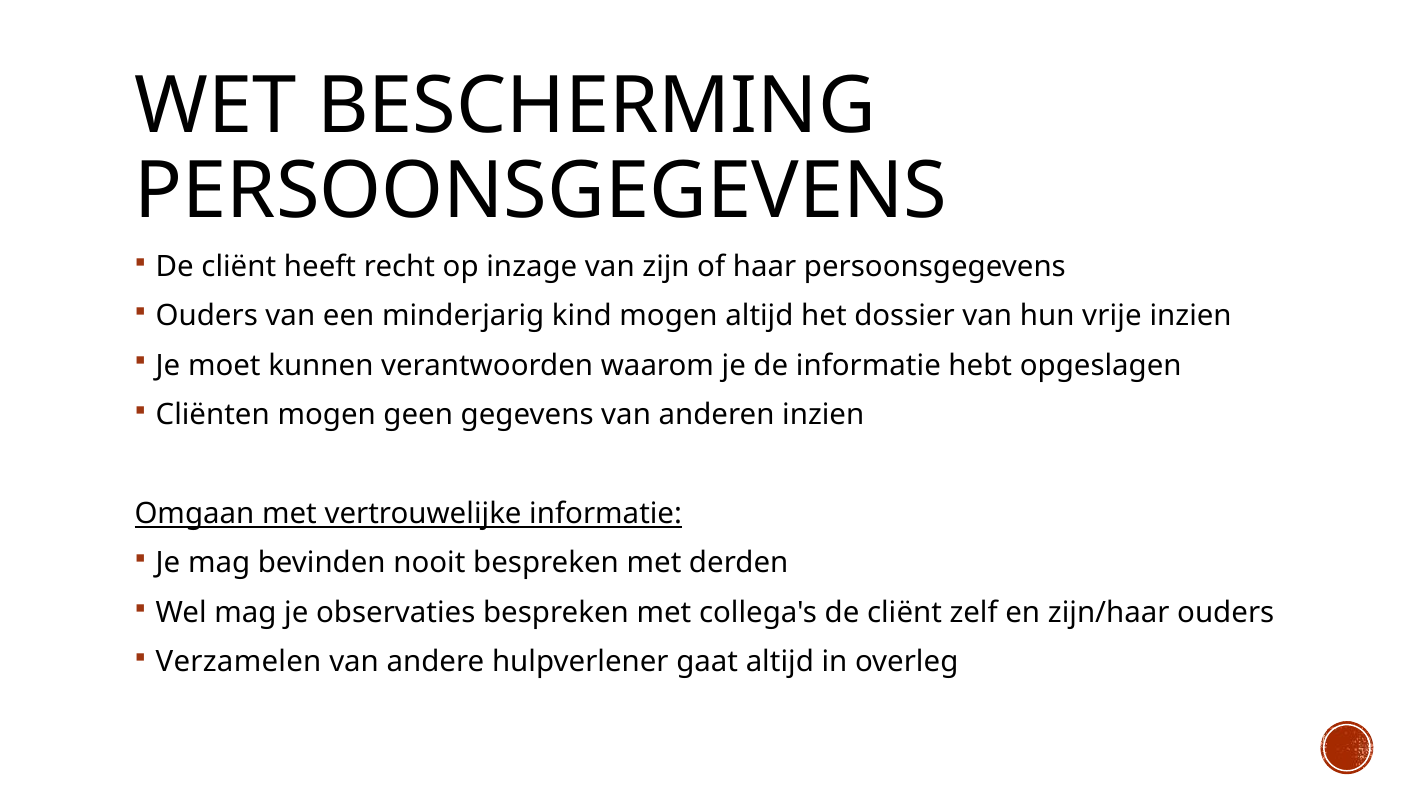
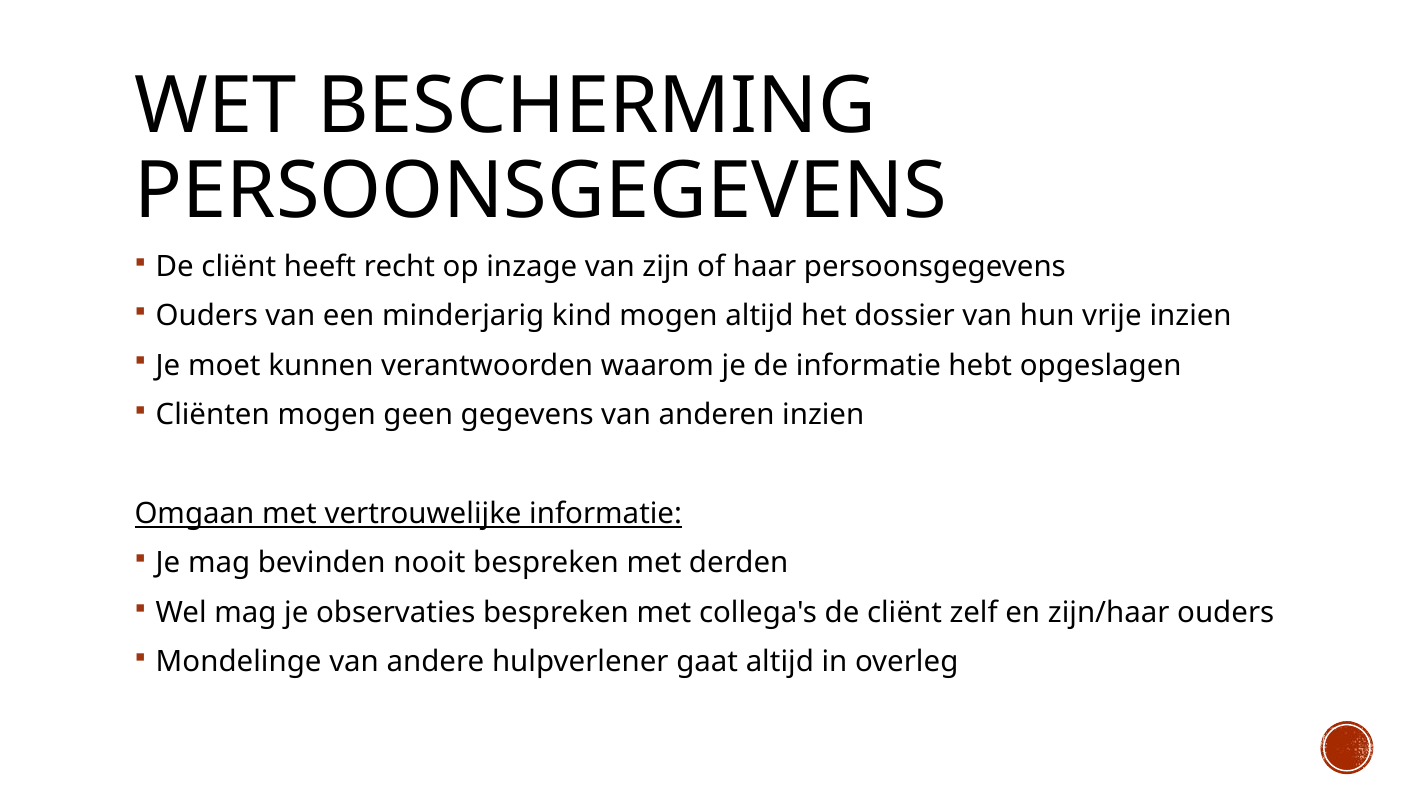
Verzamelen: Verzamelen -> Mondelinge (239, 662)
